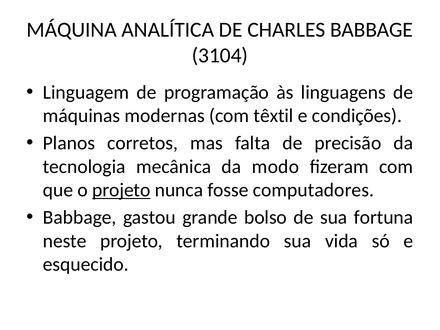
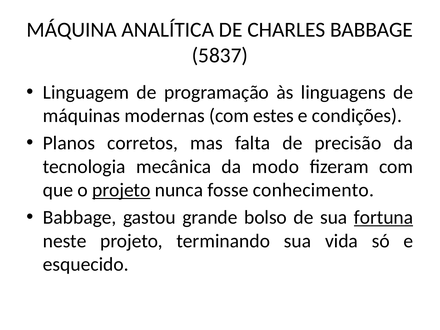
3104: 3104 -> 5837 (220, 55)
têxtil: têxtil -> estes (274, 116)
computadores: computadores -> conhecimento (313, 190)
fortuna underline: none -> present (384, 217)
